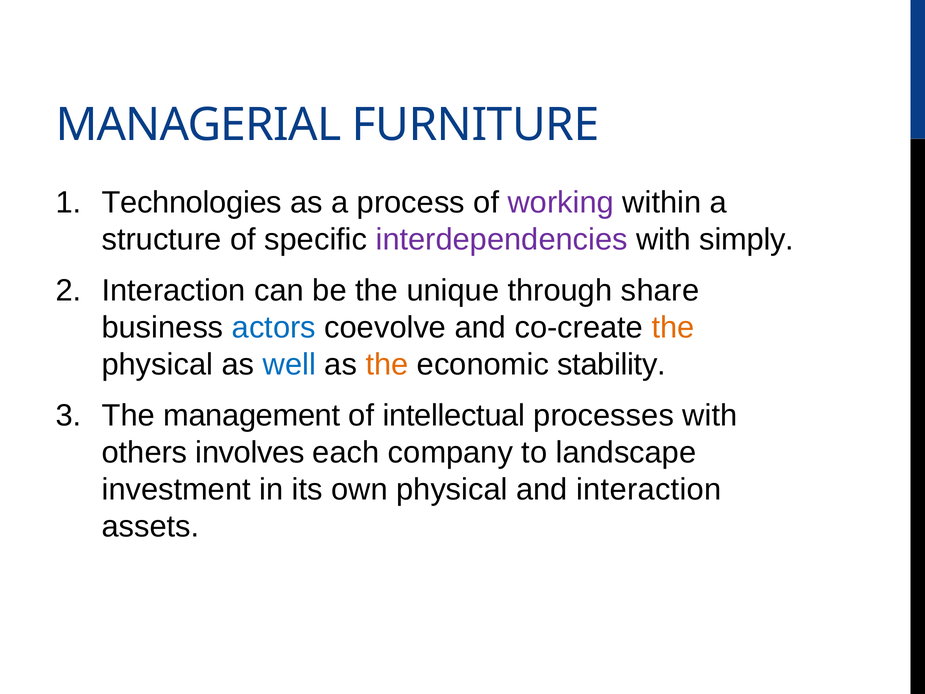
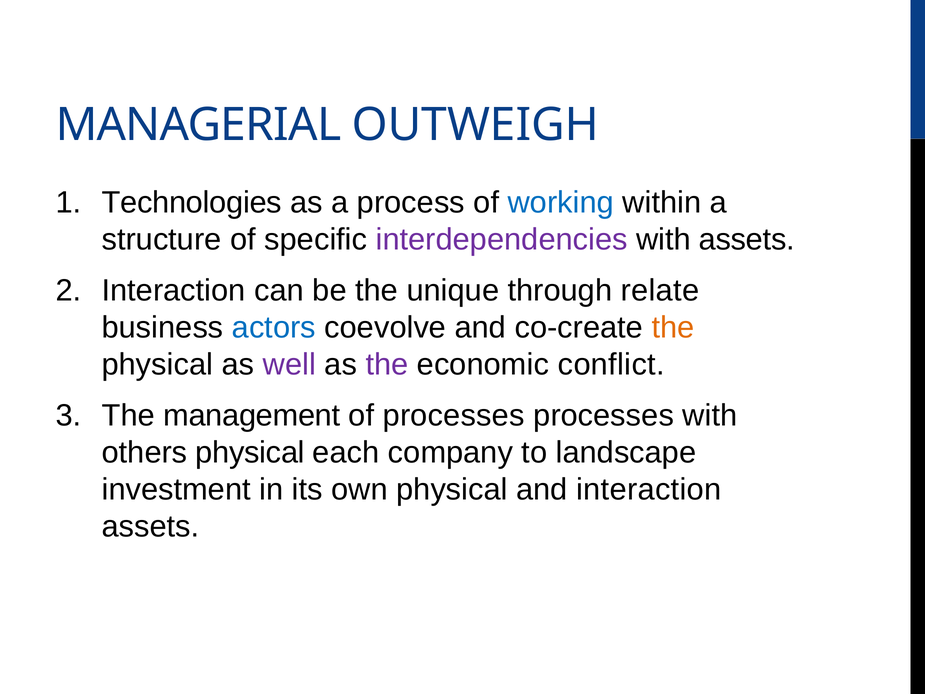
FURNITURE: FURNITURE -> OUTWEIGH (475, 125)
working colour: purple -> blue (561, 203)
with simply: simply -> assets (747, 240)
share: share -> relate (660, 290)
well colour: blue -> purple (289, 364)
the colour: orange -> purple (387, 364)
stability: stability -> conflict (611, 364)
of intellectual: intellectual -> processes (454, 415)
others involves: involves -> physical (250, 452)
